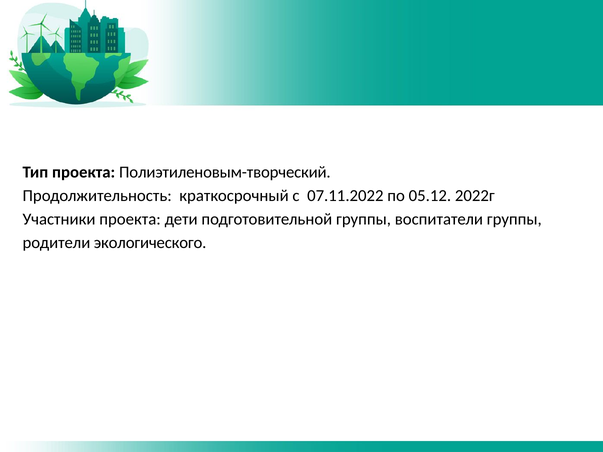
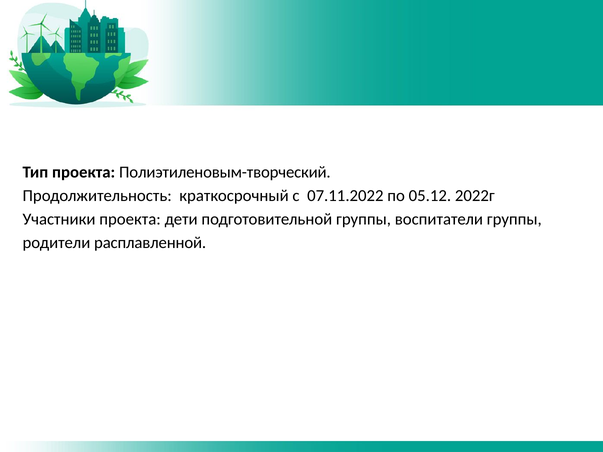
экологического: экологического -> расплавленной (150, 243)
